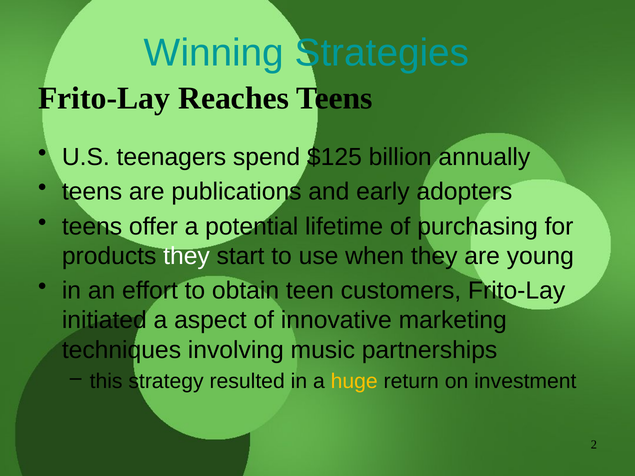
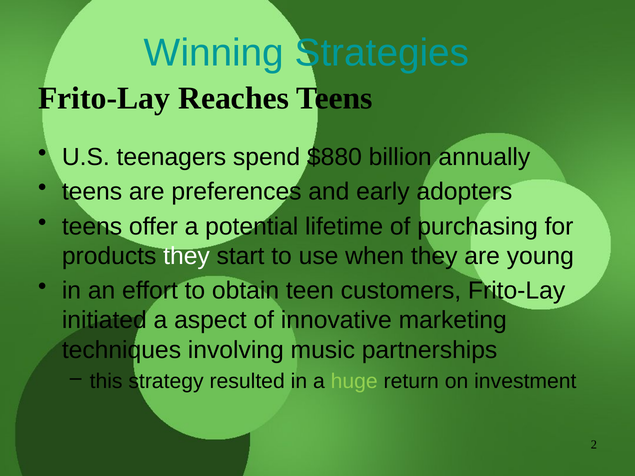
$125: $125 -> $880 (334, 157)
publications: publications -> preferences (237, 192)
huge colour: yellow -> light green (354, 382)
